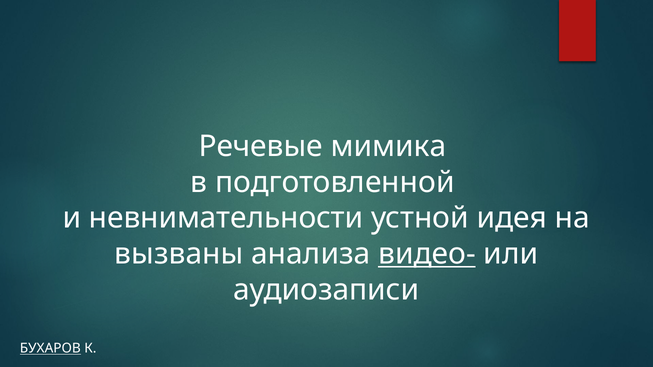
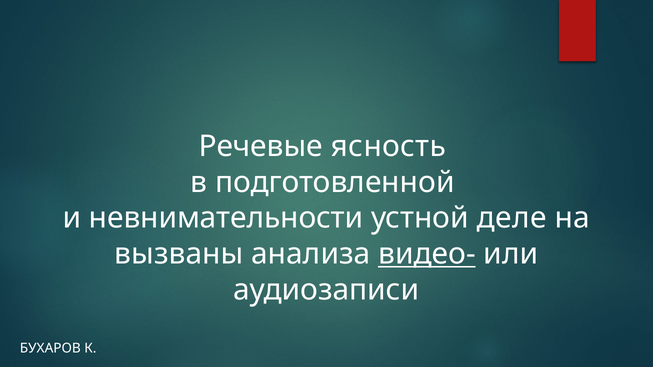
мимика: мимика -> ясность (388, 146)
идея: идея -> деле (512, 218)
БУХАРОВ underline: present -> none (50, 349)
